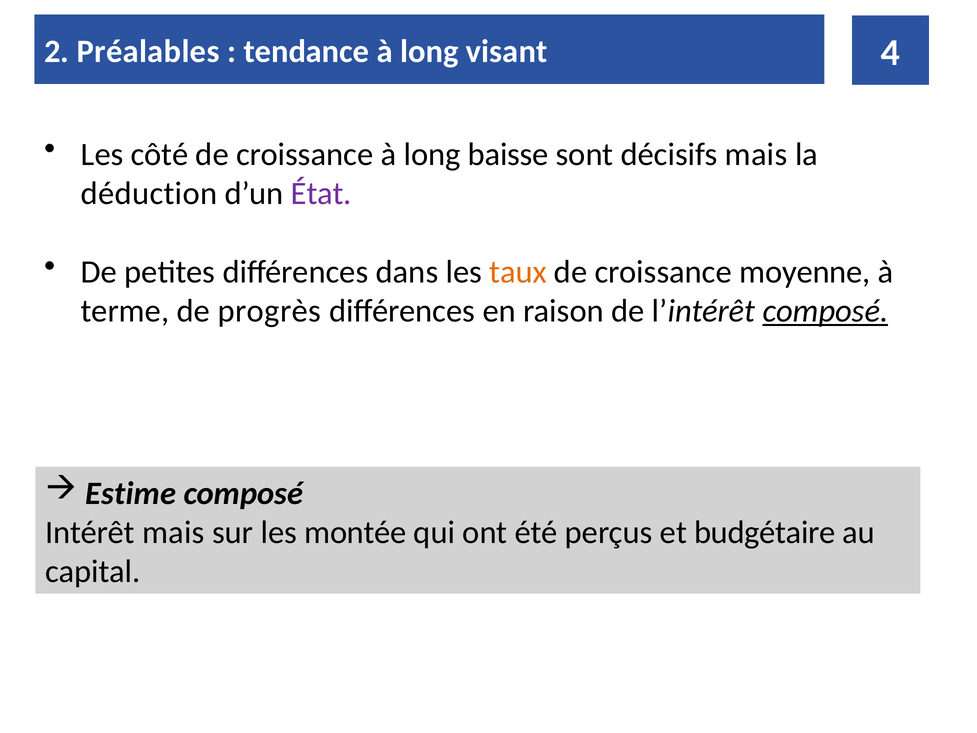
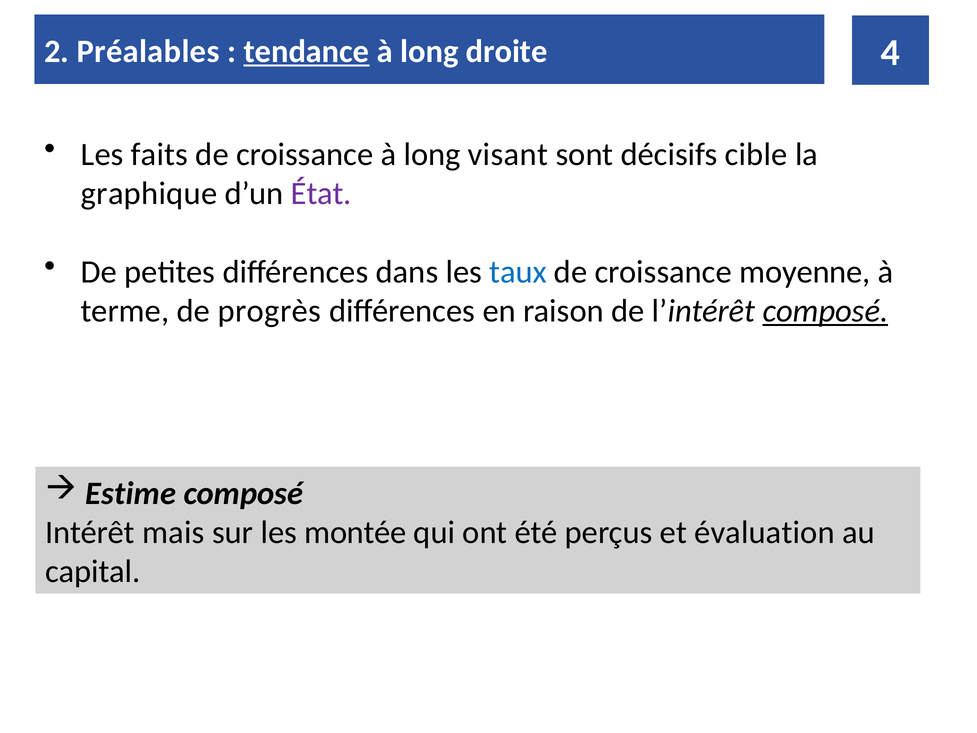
tendance underline: none -> present (306, 52)
visant: visant -> droite (507, 52)
côté: côté -> faits (159, 154)
baisse: baisse -> visant (508, 154)
décisifs mais: mais -> cible (756, 154)
déduction: déduction -> graphique (149, 194)
taux colour: orange -> blue (518, 272)
budgétaire: budgétaire -> évaluation (764, 532)
